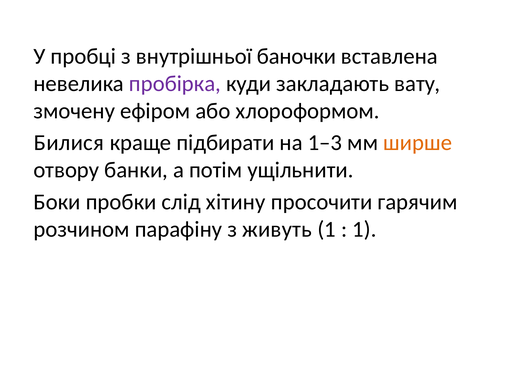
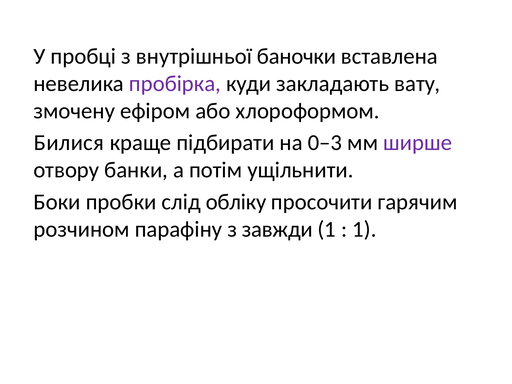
1–3: 1–3 -> 0–3 (325, 143)
ширше colour: orange -> purple (418, 143)
хітину: хітину -> обліку (236, 202)
живуть: живуть -> завжди (277, 229)
